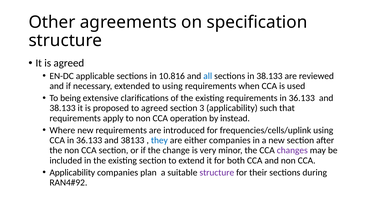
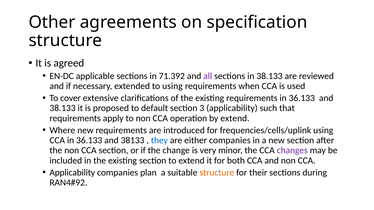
10.816: 10.816 -> 71.392 (172, 76)
all colour: blue -> purple (208, 76)
being: being -> cover (71, 98)
to agreed: agreed -> default (155, 108)
by instead: instead -> extend (235, 118)
structure colour: purple -> orange (217, 173)
